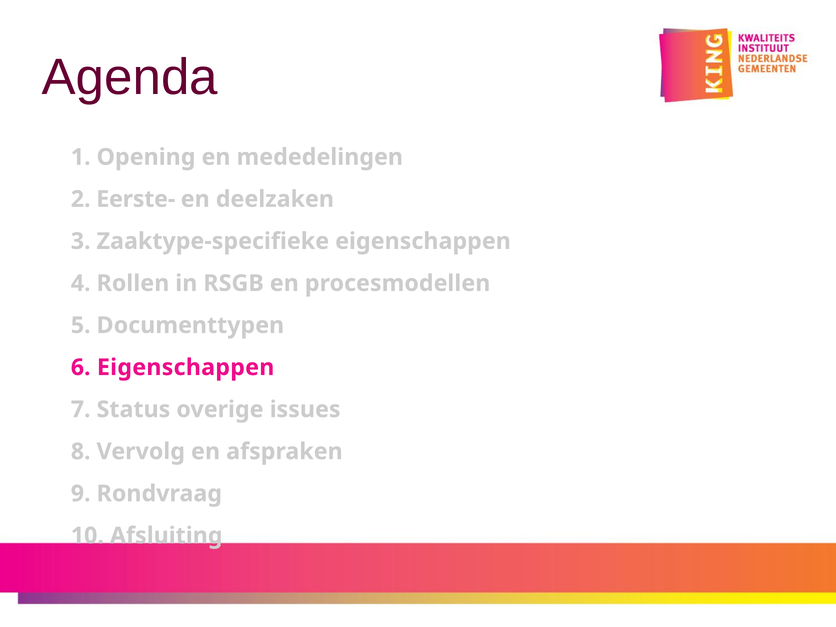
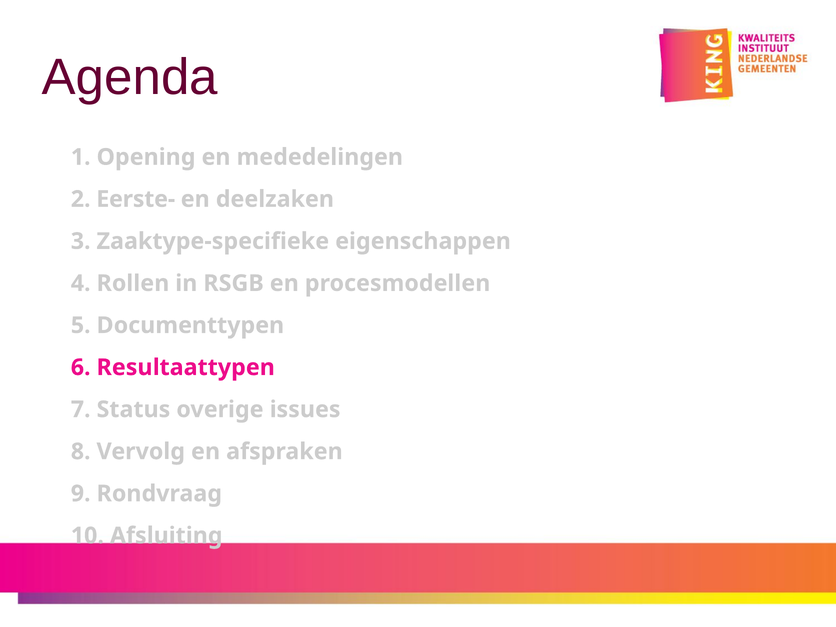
6 Eigenschappen: Eigenschappen -> Resultaattypen (186, 367)
